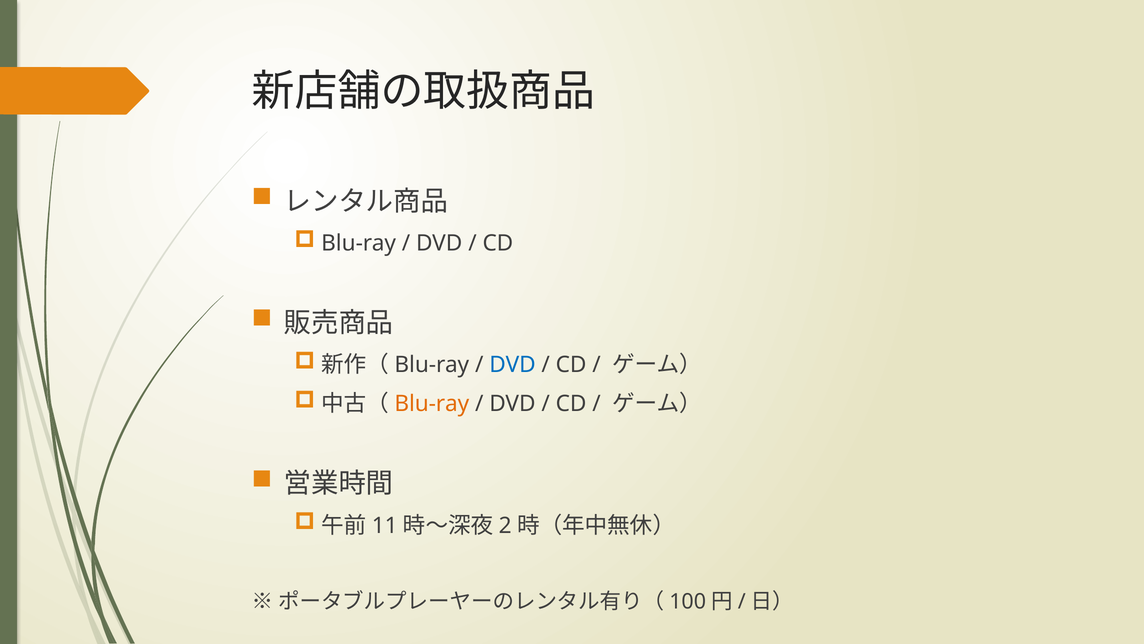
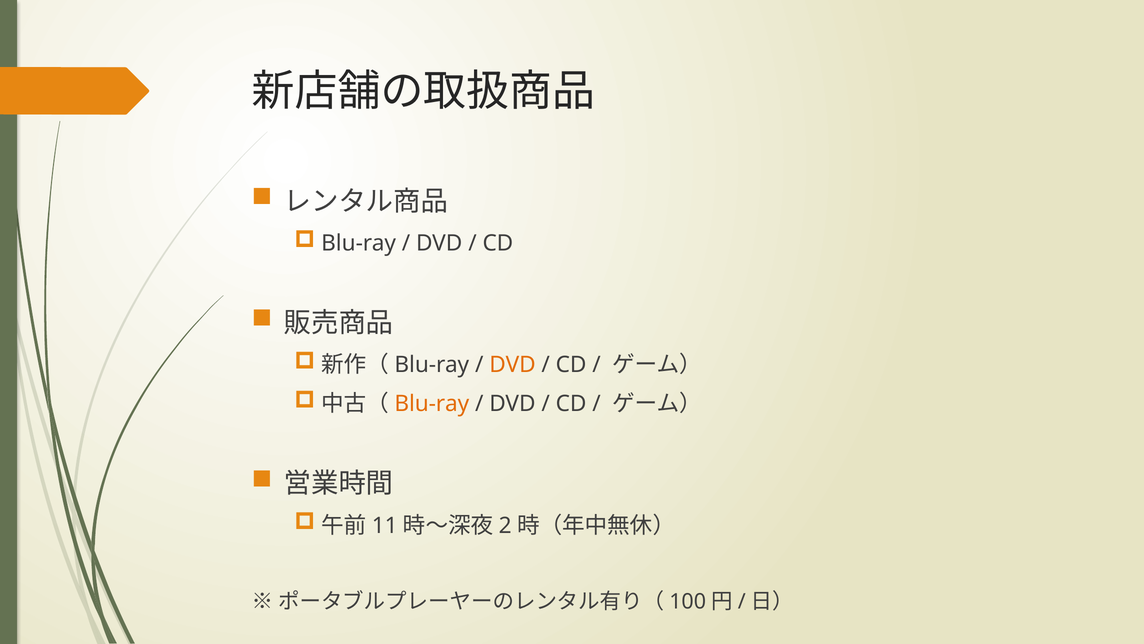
DVD colour: blue -> orange (512, 365)
